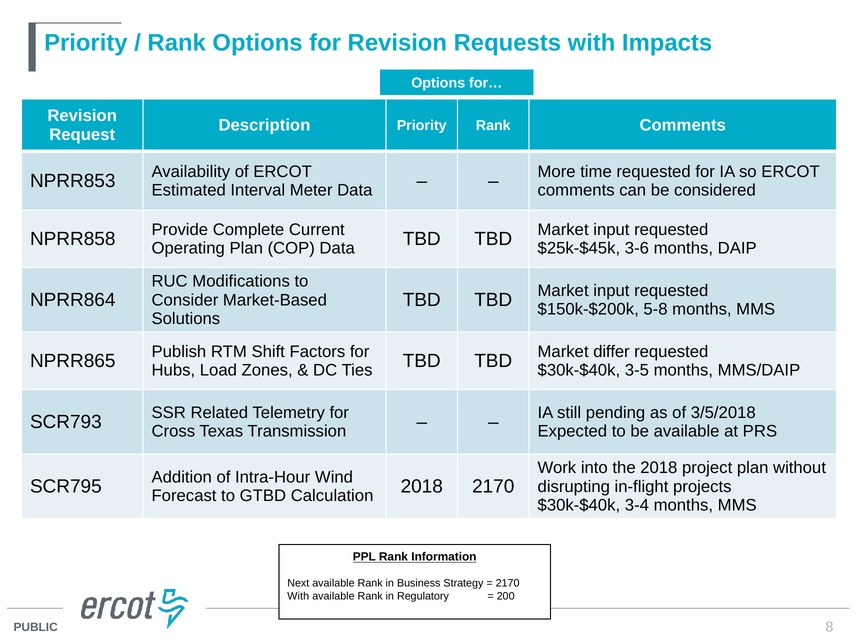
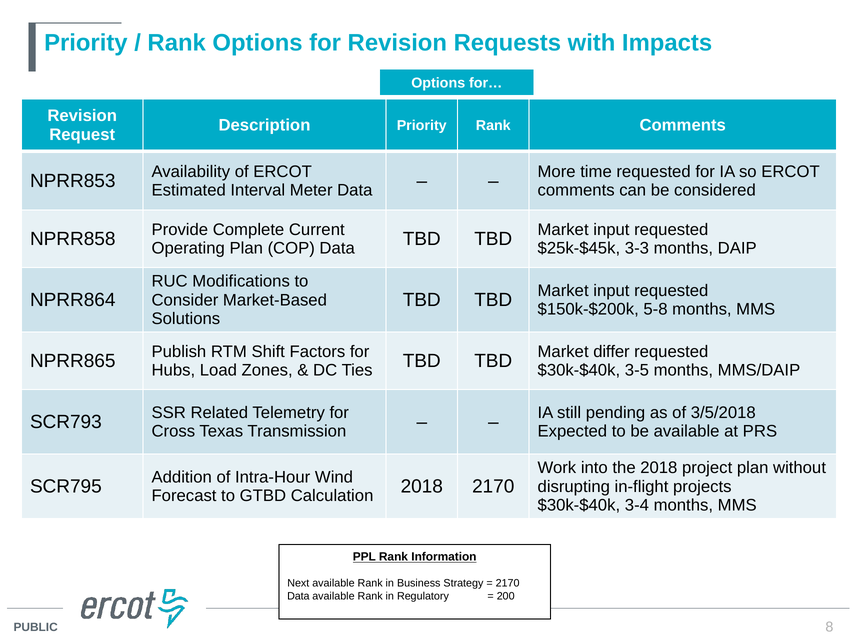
3-6: 3-6 -> 3-3 (637, 248)
With: With -> Data (298, 596)
